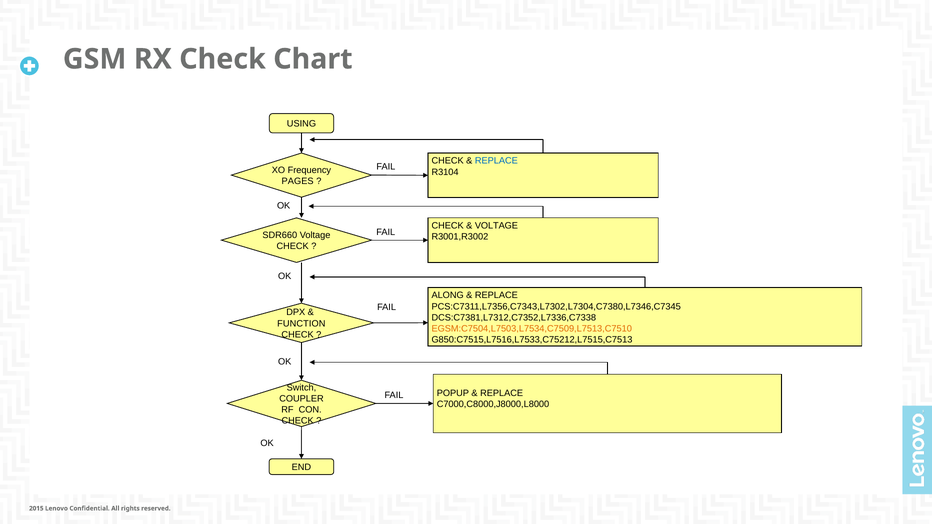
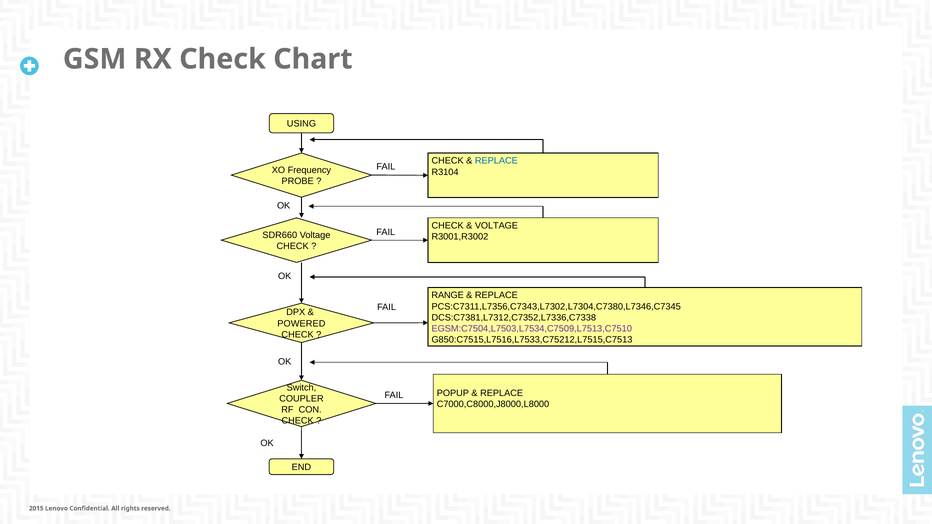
PAGES: PAGES -> PROBE (298, 181)
ALONG: ALONG -> RANGE (448, 296)
FUNCTION: FUNCTION -> POWERED (301, 324)
EGSM:C7504,L7503,L7534,C7509,L7513,C7510 colour: orange -> purple (532, 329)
